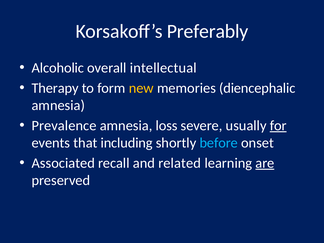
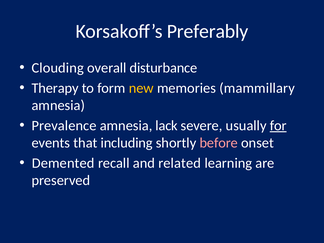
Alcoholic: Alcoholic -> Clouding (58, 68)
intellectual: intellectual -> disturbance (163, 68)
diencephalic: diencephalic -> mammillary (257, 88)
loss: loss -> lack (167, 126)
before colour: light blue -> pink (219, 143)
Associated: Associated -> Demented (63, 163)
are underline: present -> none (265, 163)
